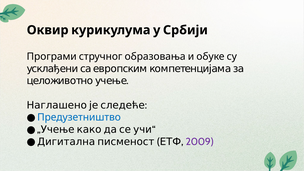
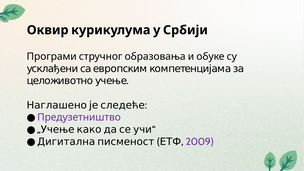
Предузетништво colour: blue -> purple (79, 117)
